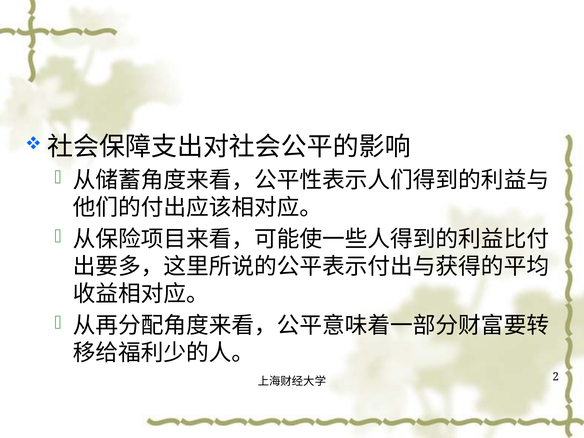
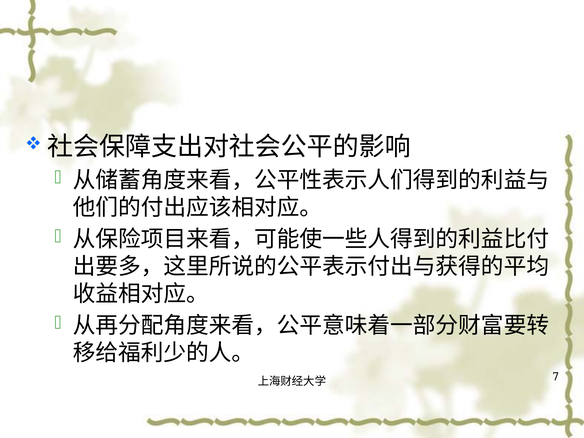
2: 2 -> 7 (556, 377)
